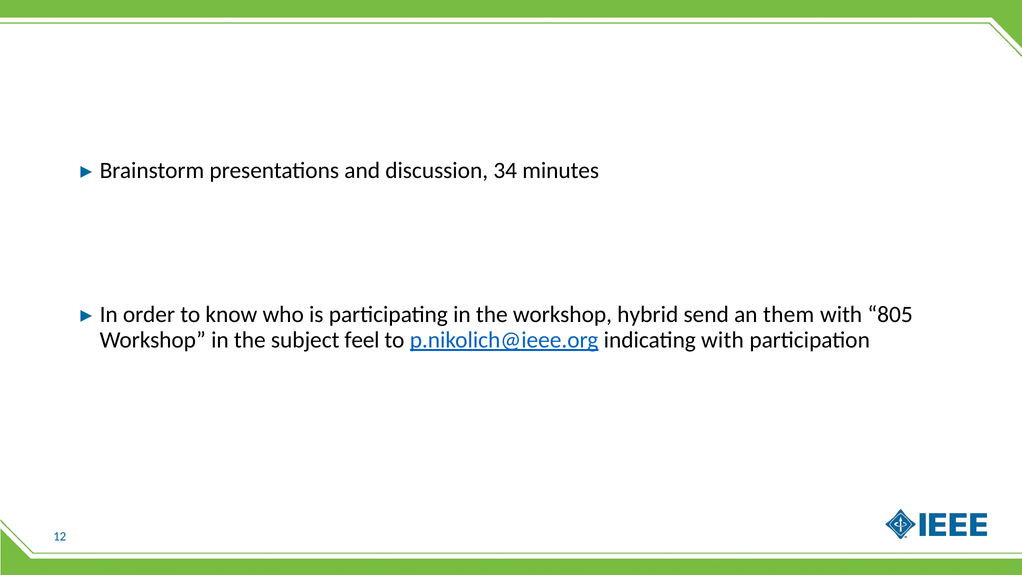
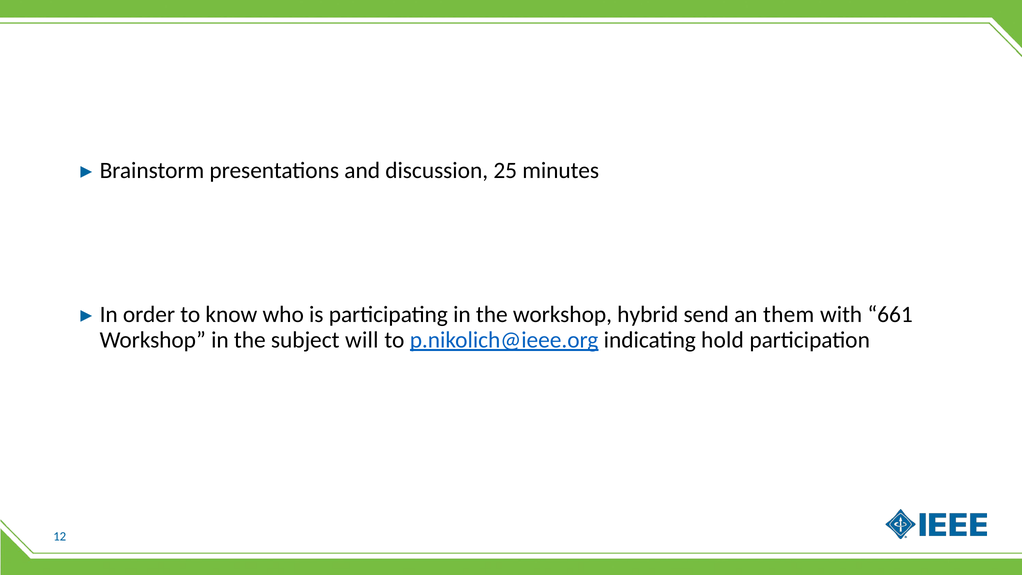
34: 34 -> 25 (505, 171)
805: 805 -> 661 (890, 314)
feel: feel -> will (362, 340)
indicating with: with -> hold (722, 340)
